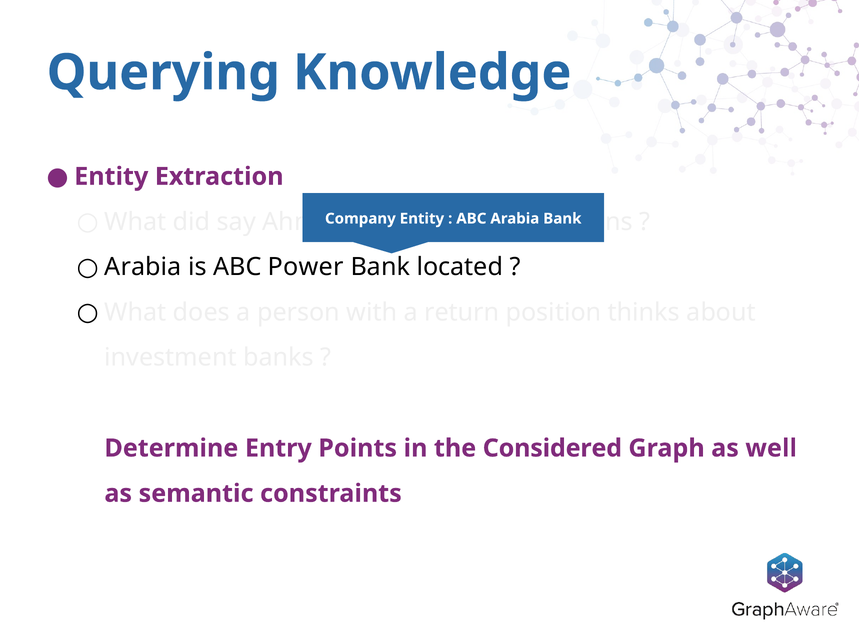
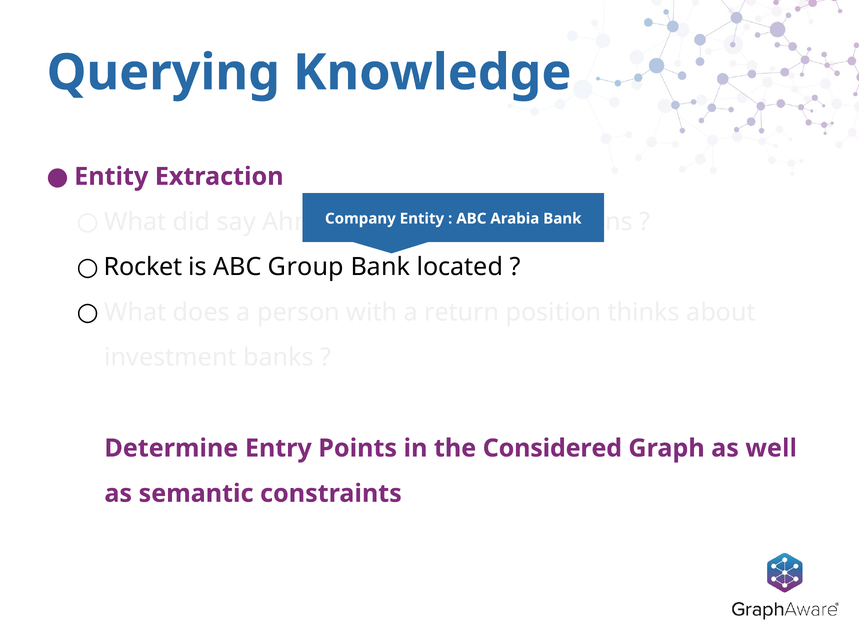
Arabia: Arabia -> Rocket (143, 267)
Power: Power -> Group (306, 267)
